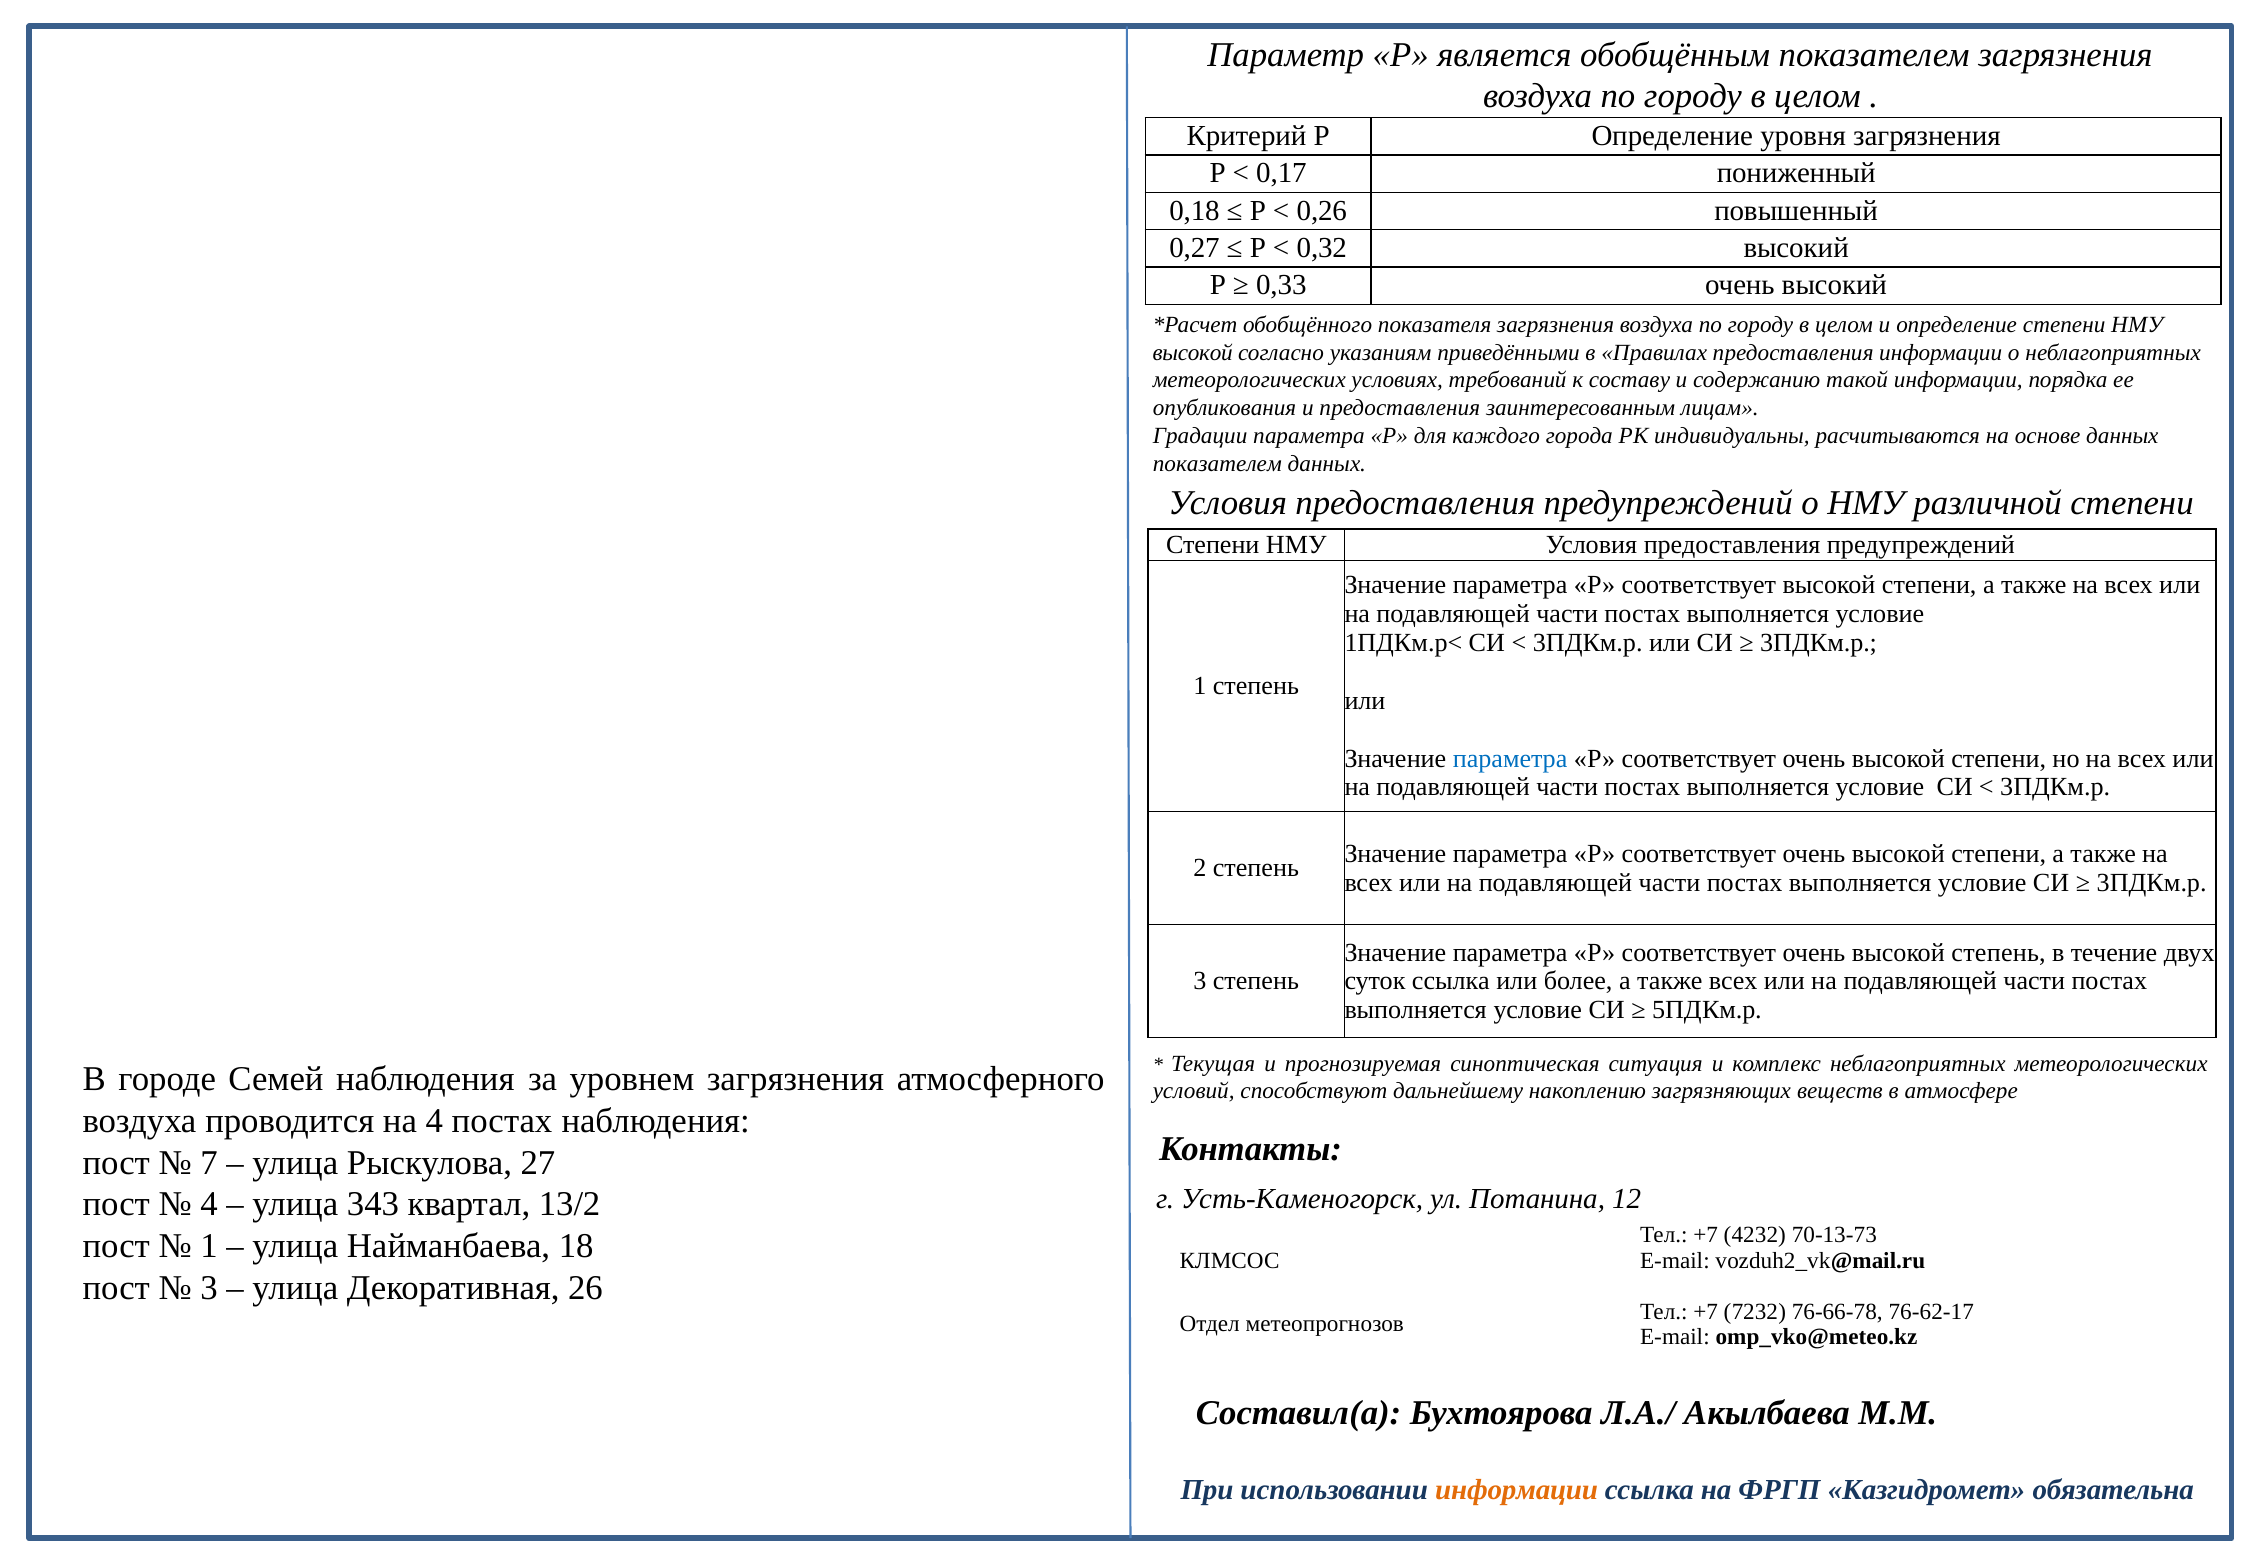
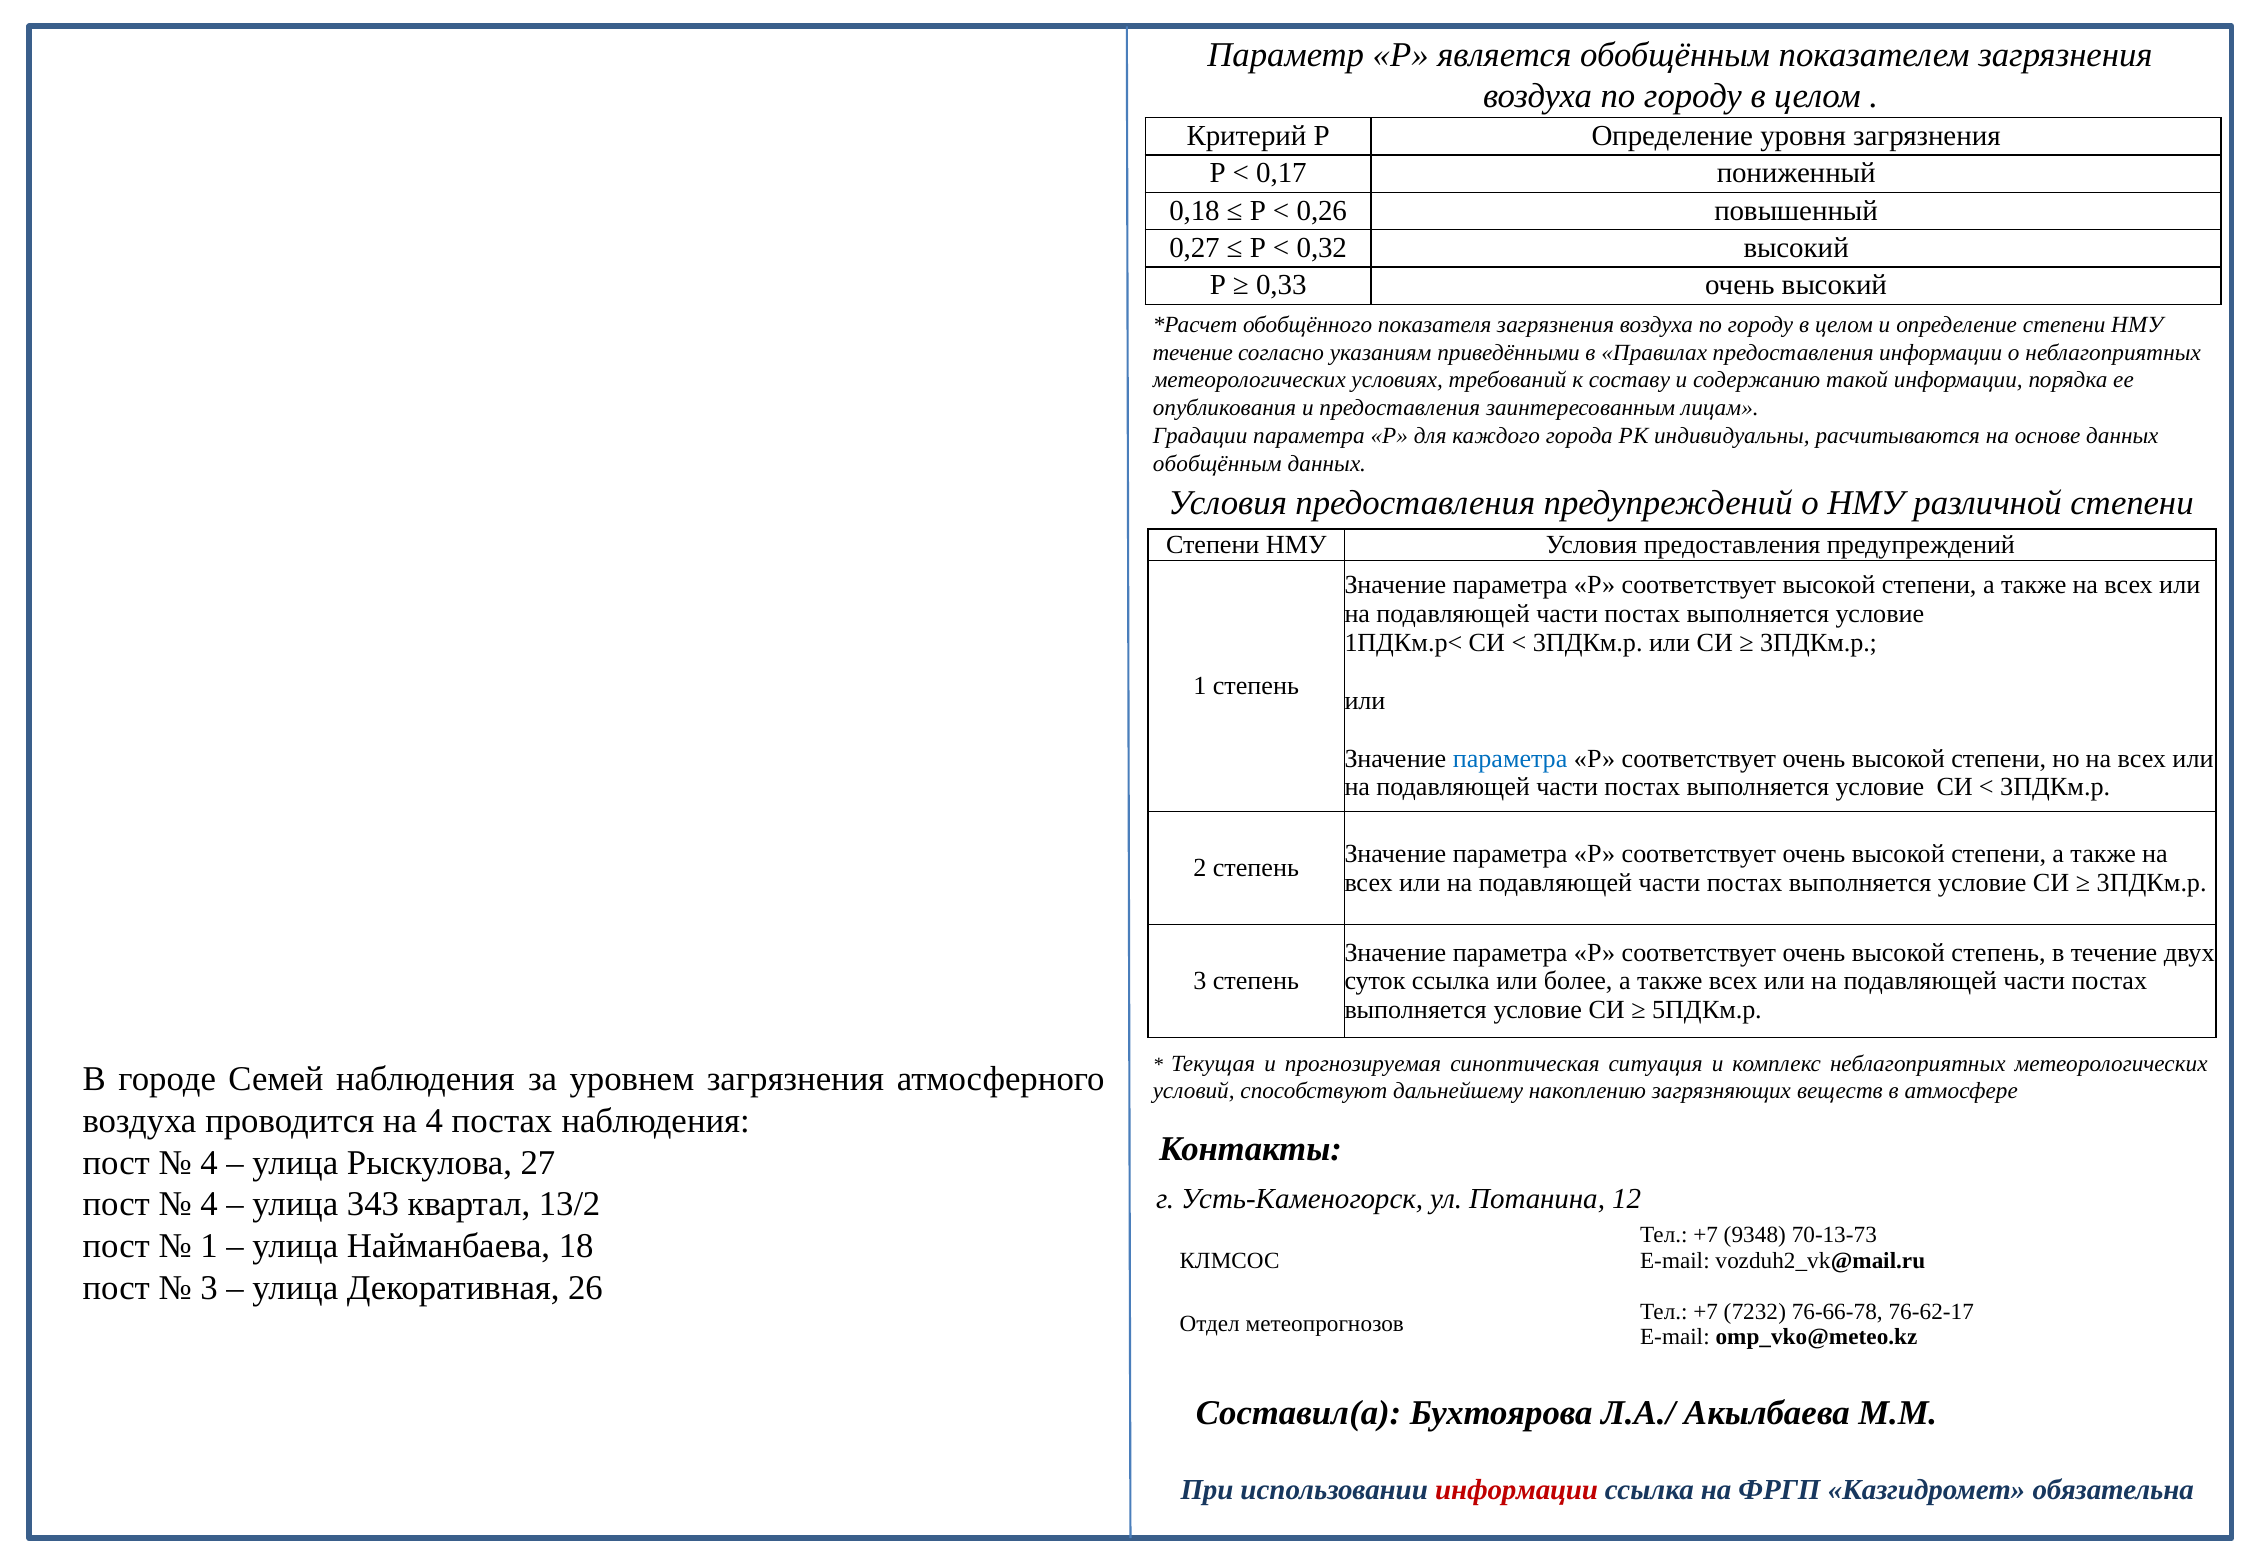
высокой: высокой -> течение (1193, 352)
показателем: показателем -> обобщённым (1217, 464)
7: 7 -> 4 (209, 1163)
4232: 4232 -> 9348 (1755, 1235)
информации colour: orange -> red (1517, 1491)
